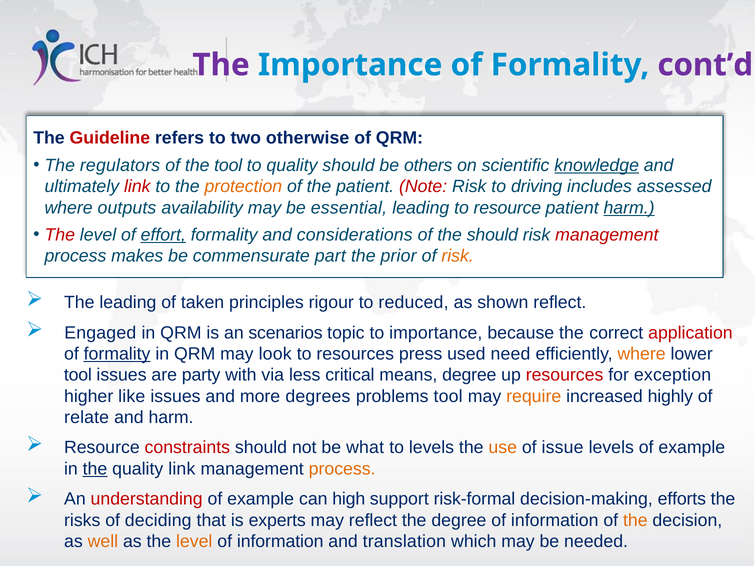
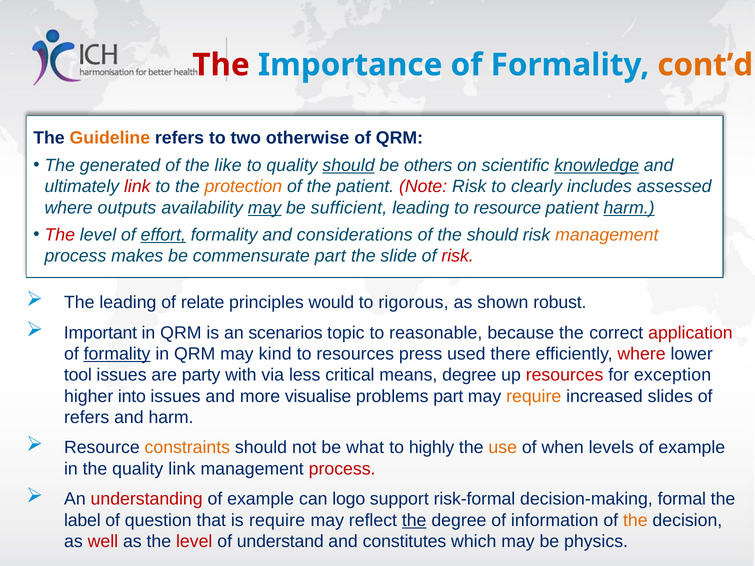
The colour: purple -> red (221, 65)
cont’d colour: purple -> orange (705, 65)
Guideline colour: red -> orange (110, 138)
regulators: regulators -> generated (120, 165)
the tool: tool -> like (228, 165)
should underline: none -> present (349, 165)
driving: driving -> clearly (537, 187)
may underline: none -> present (265, 208)
essential: essential -> sufficient (349, 208)
management colour: red -> orange (607, 235)
prior: prior -> slide (399, 256)
risk colour: orange -> red (458, 256)
taken: taken -> relate (203, 303)
rigour: rigour -> would (331, 303)
reduced: reduced -> rigorous (414, 303)
shown reflect: reflect -> robust (560, 303)
Engaged: Engaged -> Important (100, 333)
to importance: importance -> reasonable (436, 333)
look: look -> kind (275, 354)
need: need -> there (511, 354)
where colour: orange -> red (642, 354)
like: like -> into (132, 397)
degrees: degrees -> visualise (318, 397)
problems tool: tool -> part (448, 397)
highly: highly -> slides (670, 397)
relate: relate -> refers (87, 418)
constraints colour: red -> orange (187, 448)
to levels: levels -> highly (432, 448)
issue: issue -> when (563, 448)
the underline: present -> none (95, 469)
process colour: orange -> red (342, 469)
high: high -> logo (349, 499)
efforts: efforts -> formal (682, 499)
risks: risks -> label (82, 520)
deciding: deciding -> question (158, 520)
is experts: experts -> require (277, 520)
the underline: none -> present (414, 520)
well colour: orange -> red (103, 542)
level colour: orange -> red (194, 542)
information: information -> understand (280, 542)
translation: translation -> constitutes (405, 542)
needed: needed -> physics (596, 542)
